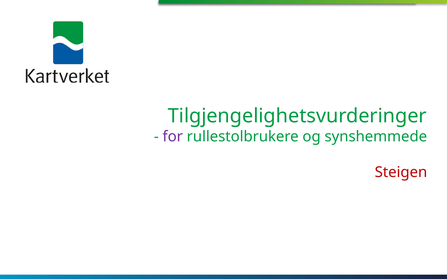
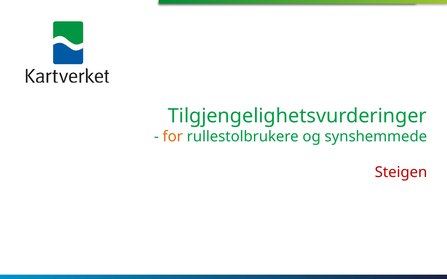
for colour: purple -> orange (173, 137)
